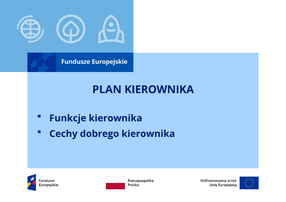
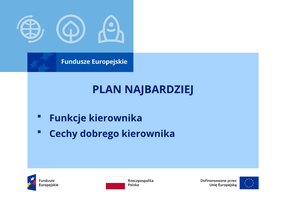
PLAN KIEROWNIKA: KIEROWNIKA -> NAJBARDZIEJ (159, 90)
